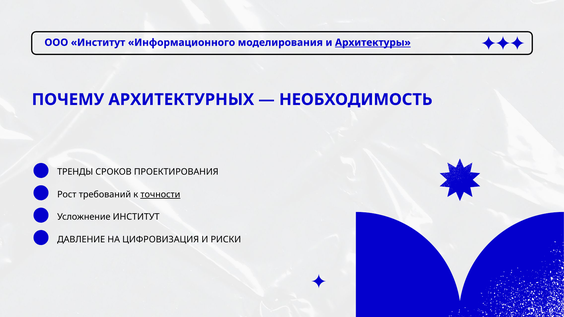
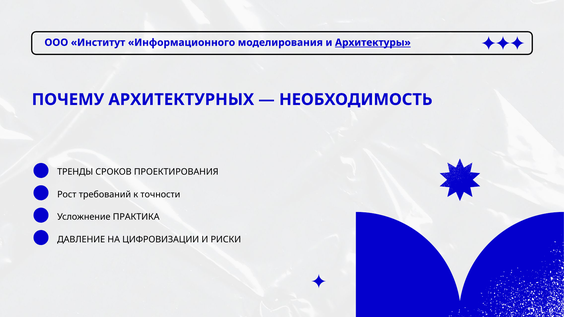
точности underline: present -> none (160, 195)
Усложнение ИНСТИТУТ: ИНСТИТУТ -> ПРАКТИКА (136, 217)
ЦИФРОВИЗАЦИЯ: ЦИФРОВИЗАЦИЯ -> ЦИФРОВИЗАЦИИ (161, 240)
